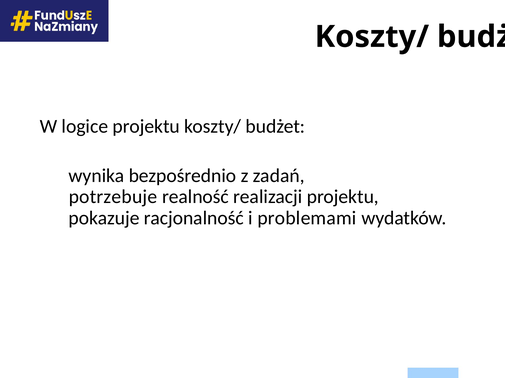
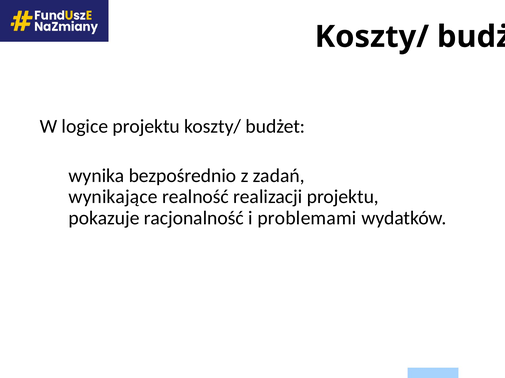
potrzebuje: potrzebuje -> wynikające (113, 197)
